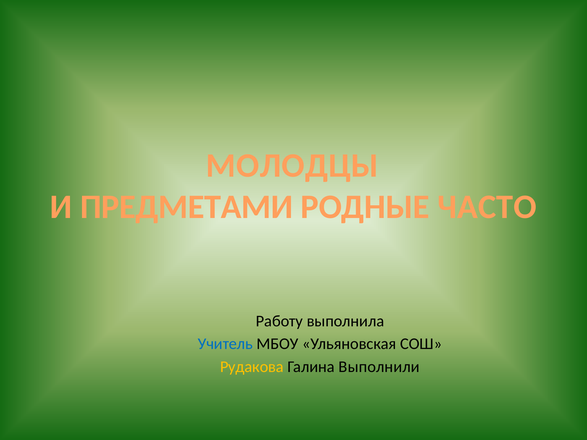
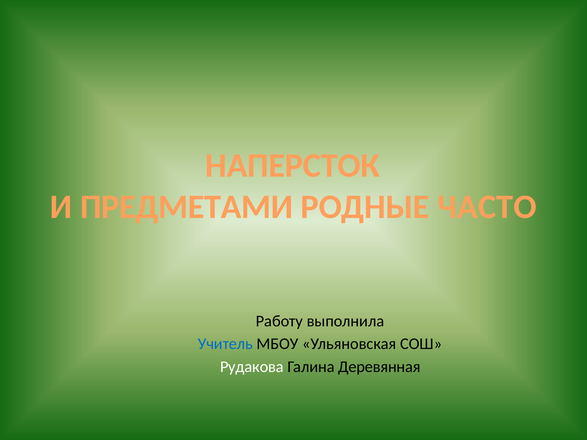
МОЛОДЦЫ: МОЛОДЦЫ -> НАПЕРСТОК (293, 166)
Рудакова colour: yellow -> white (252, 367)
Выполнили: Выполнили -> Деревянная (379, 367)
